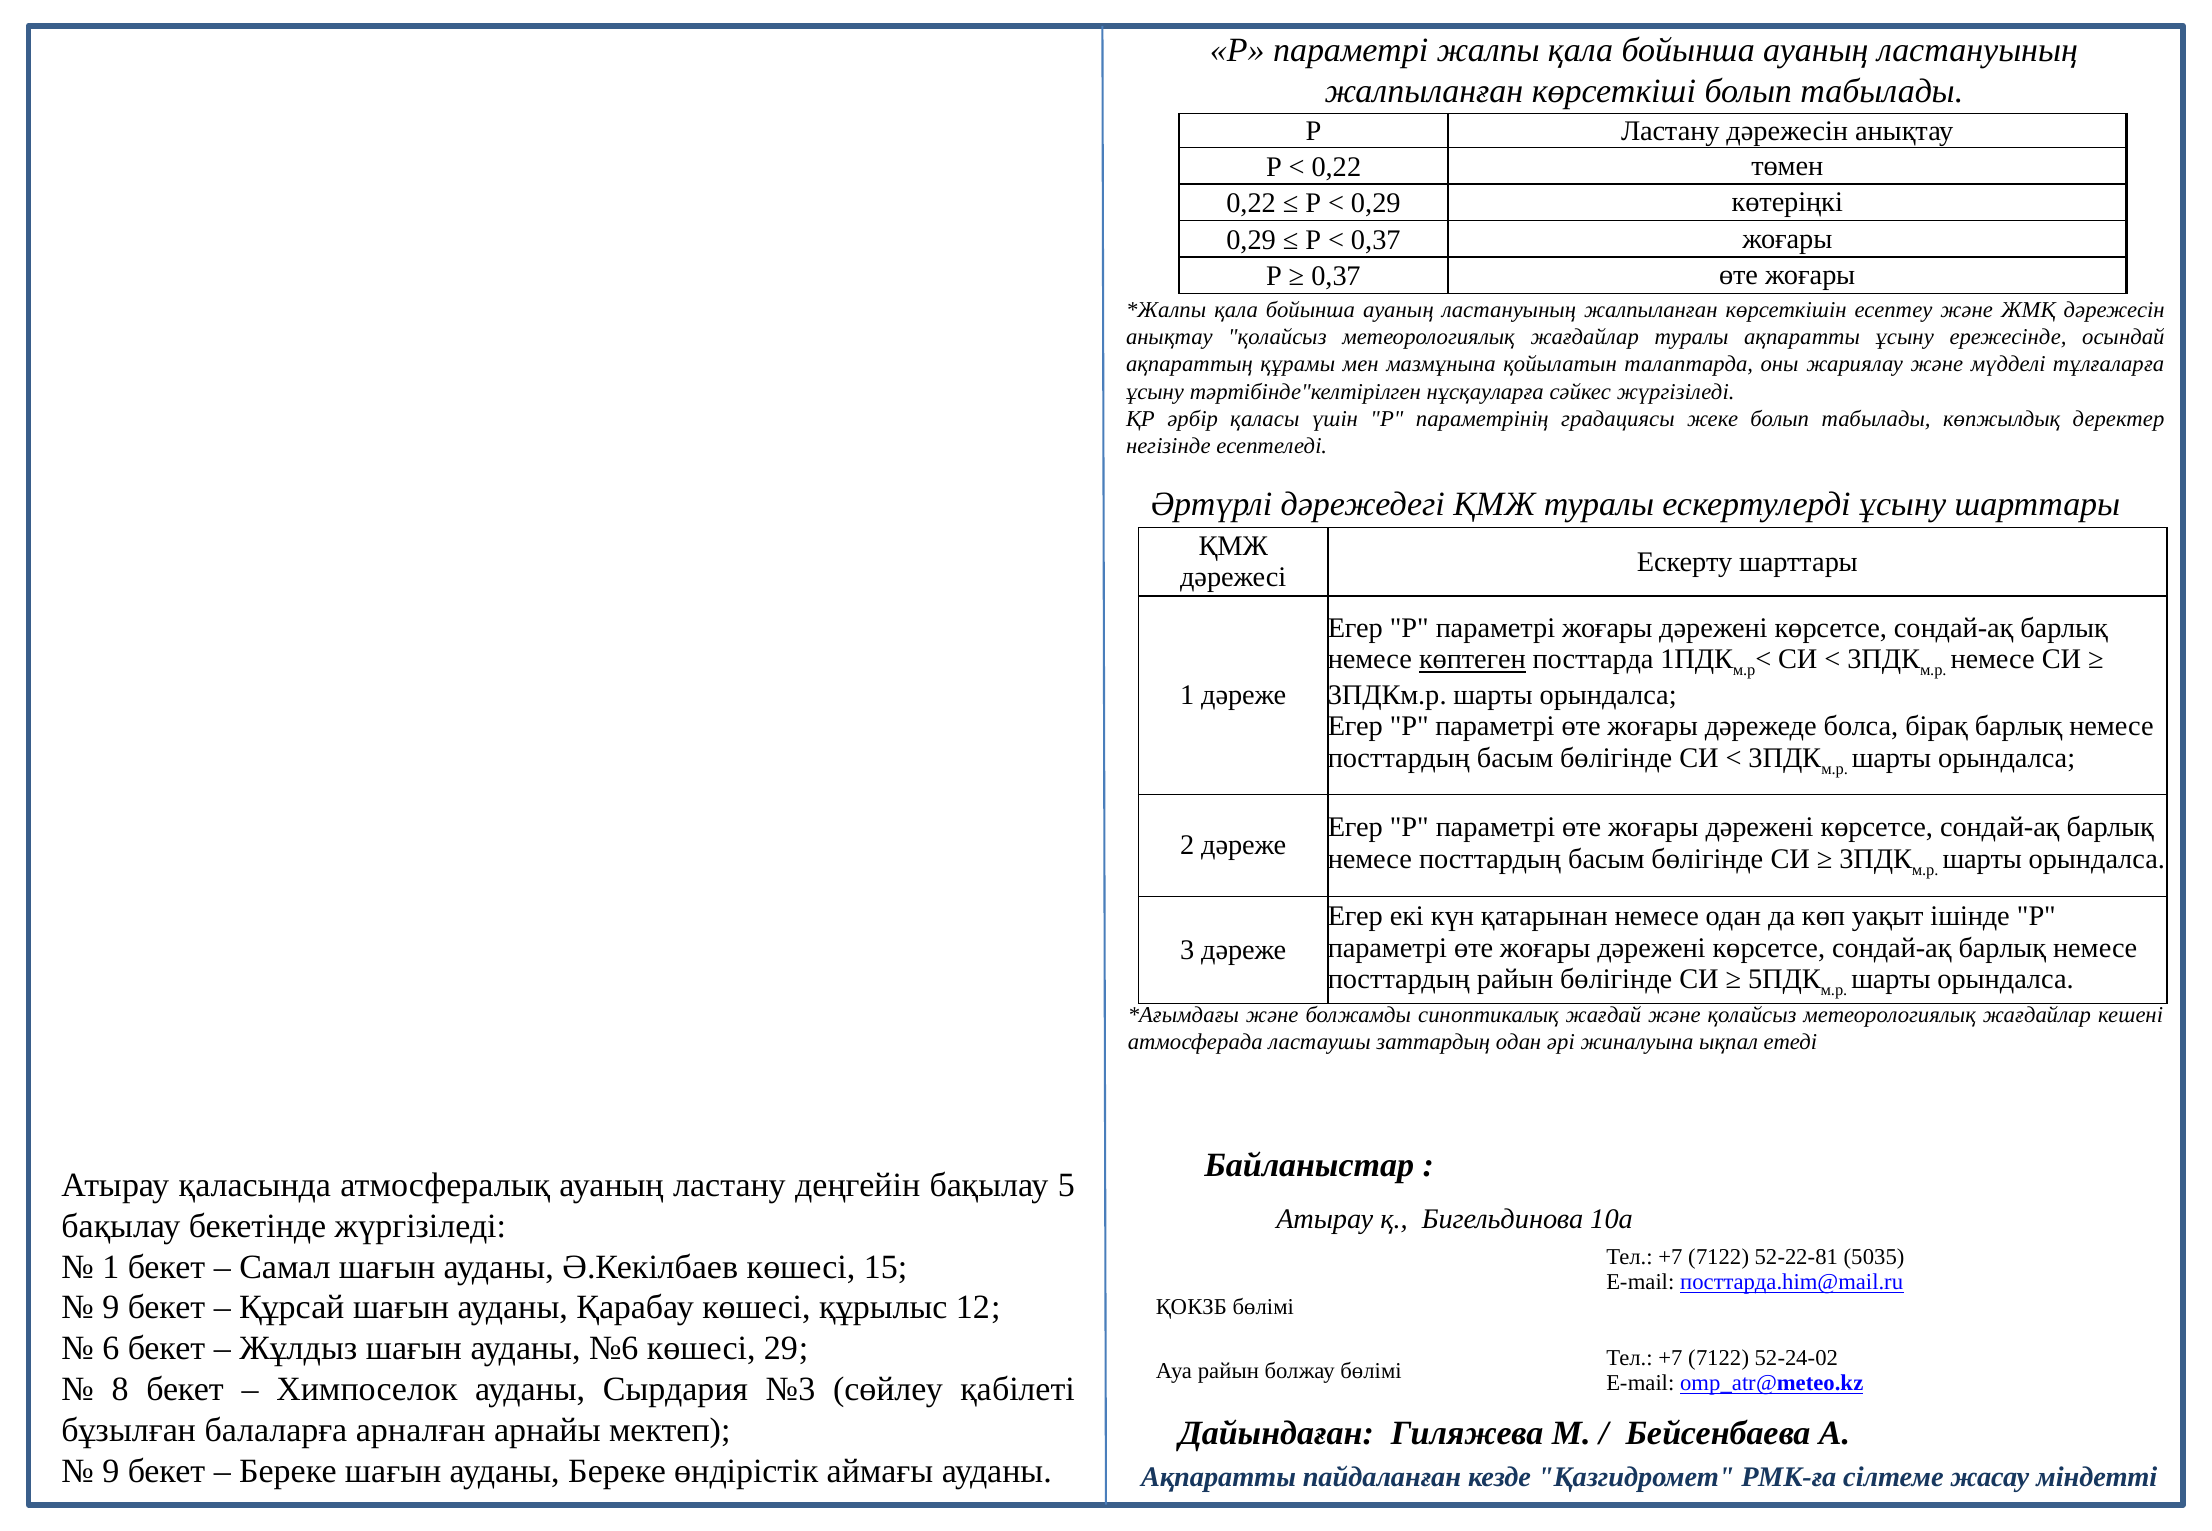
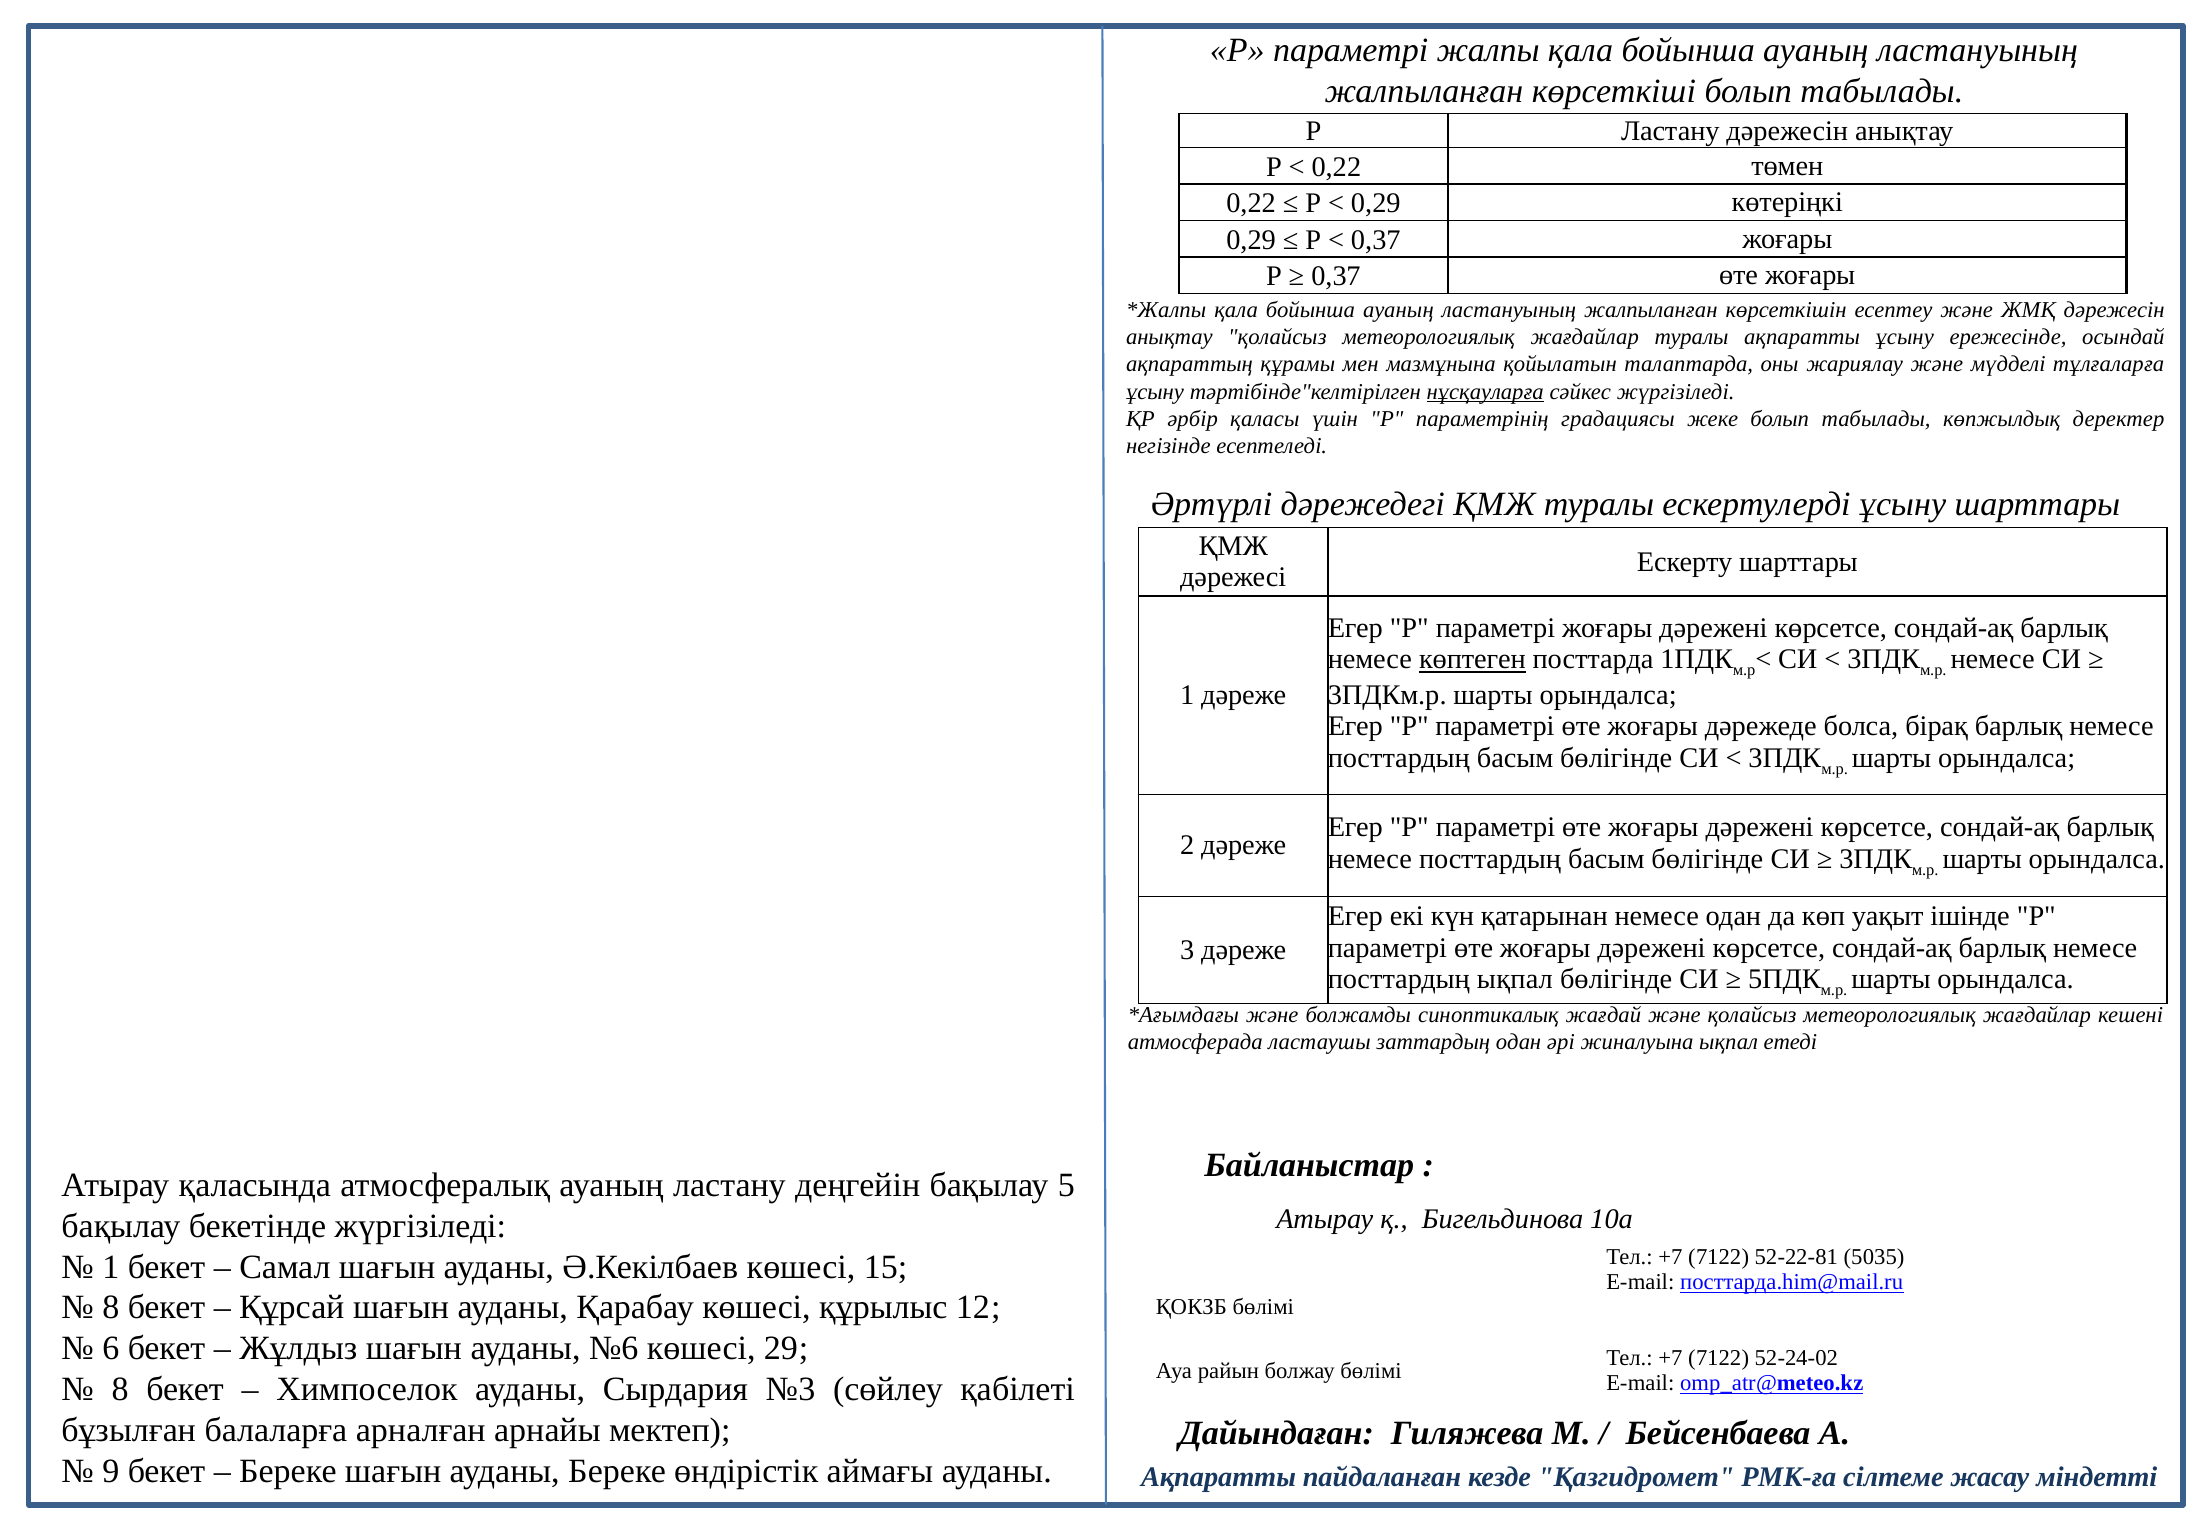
нұсқауларға underline: none -> present (1485, 392)
посттардың райын: райын -> ықпал (1515, 979)
9: 9 -> 8 (111, 1308)
